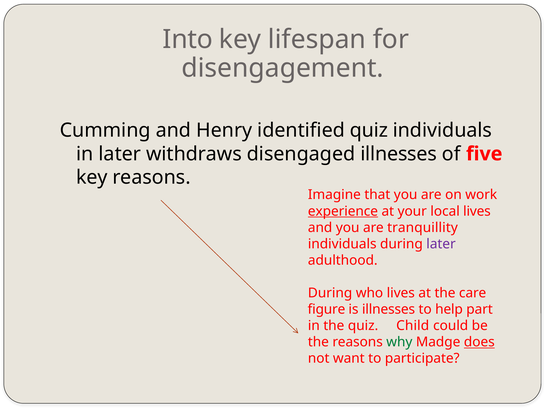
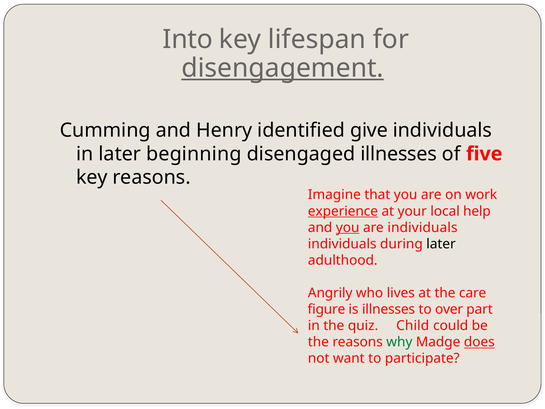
disengagement underline: none -> present (283, 68)
identified quiz: quiz -> give (369, 130)
withdraws: withdraws -> beginning (194, 154)
local lives: lives -> help (477, 211)
you underline: none -> present (348, 227)
are tranquillity: tranquillity -> individuals (422, 227)
later colour: purple -> black (441, 244)
During: During -> Angrily (330, 293)
help: help -> over (449, 309)
